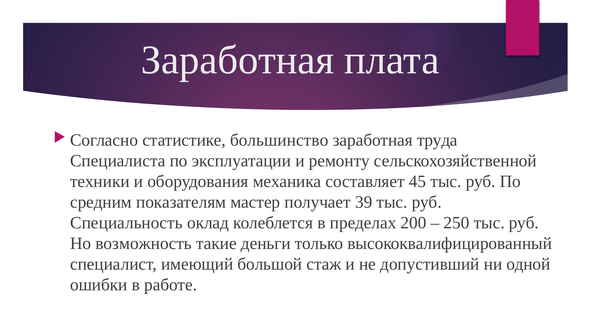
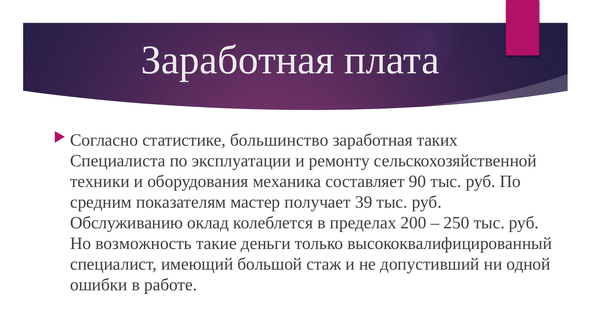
труда: труда -> таких (437, 140)
45: 45 -> 90 (418, 181)
Специальность: Специальность -> Обслуживанию (127, 223)
